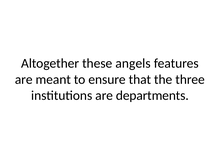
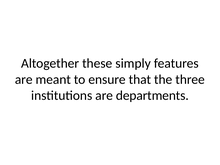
angels: angels -> simply (133, 63)
